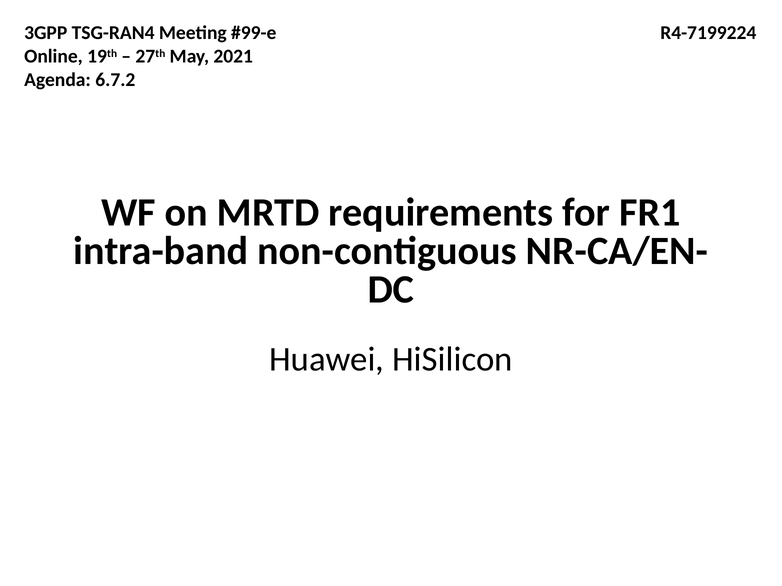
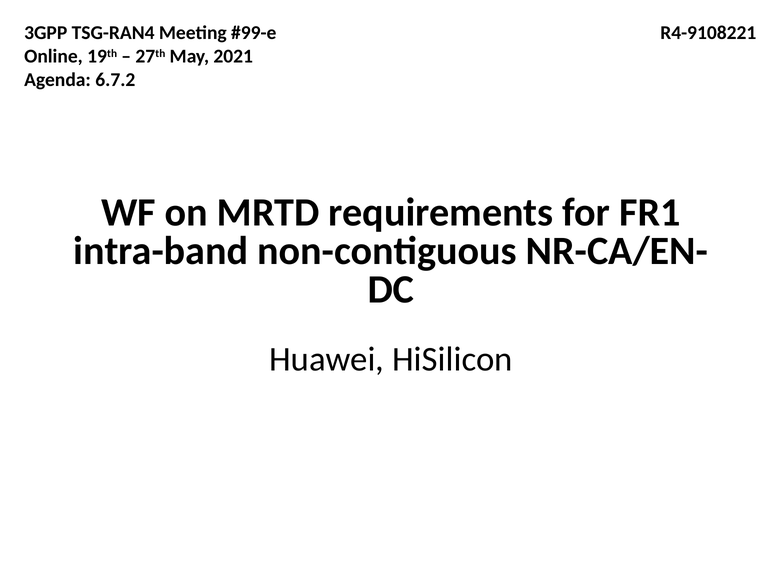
R4-7199224: R4-7199224 -> R4-9108221 (708, 33)
